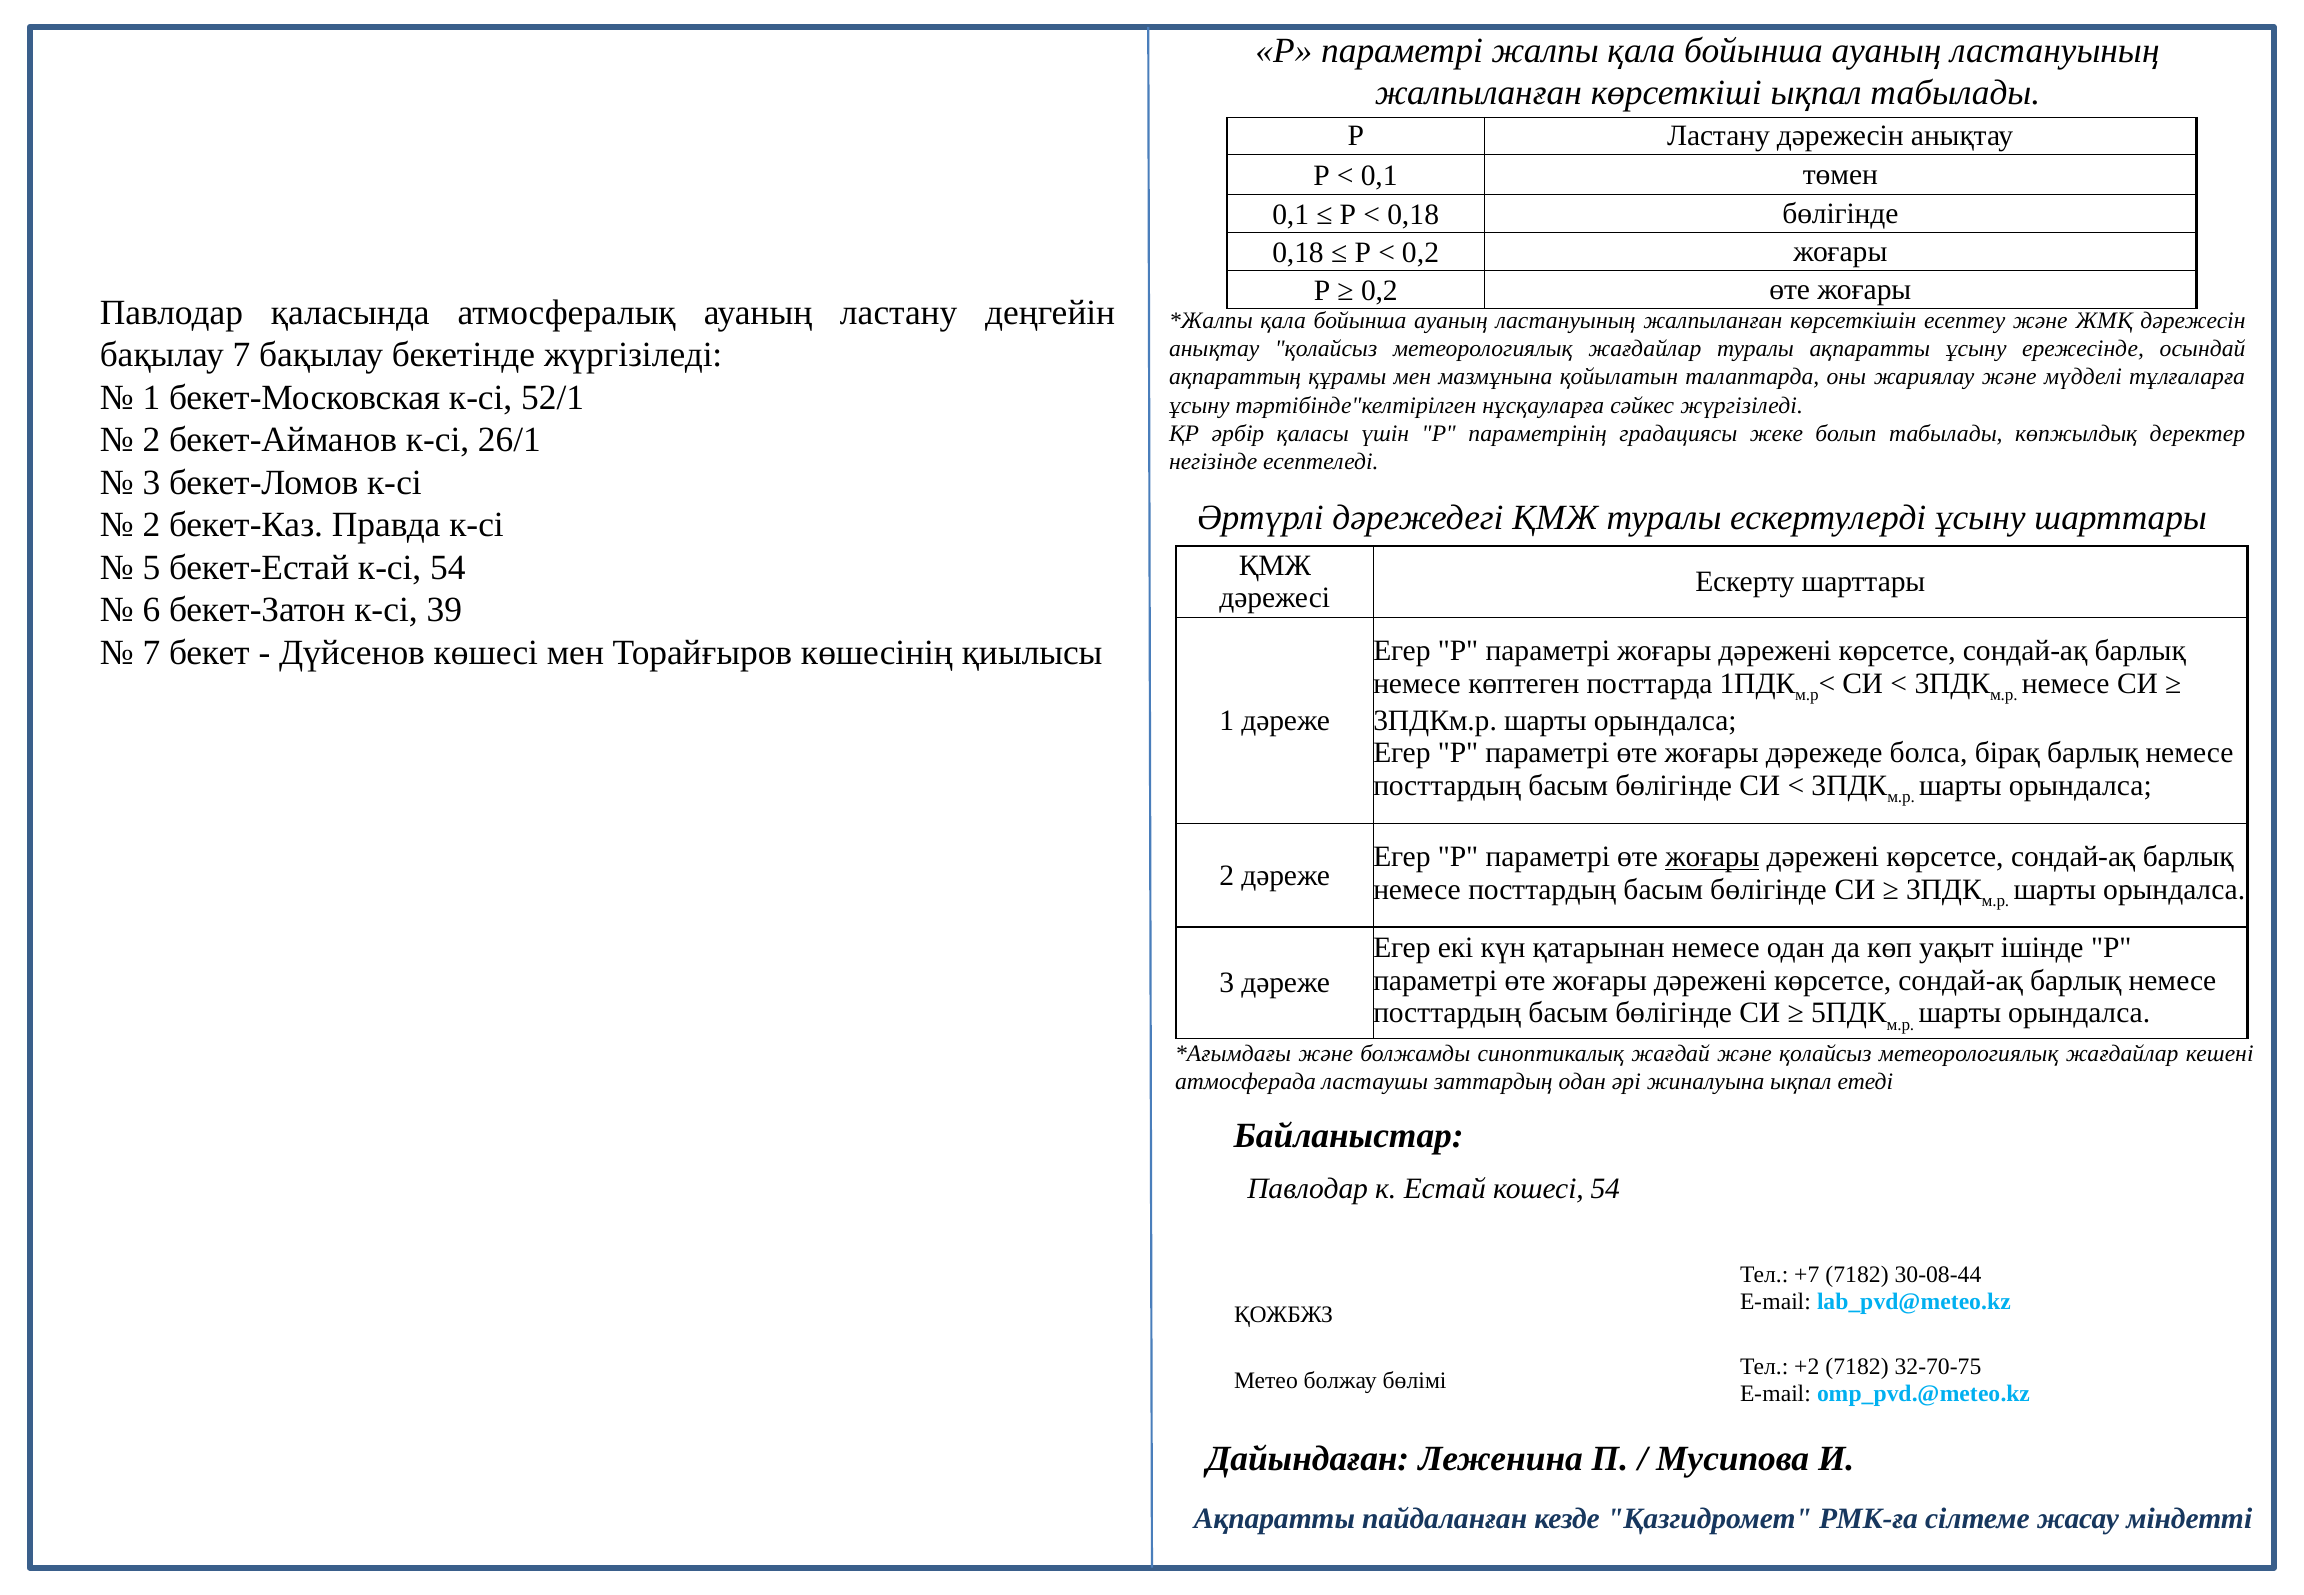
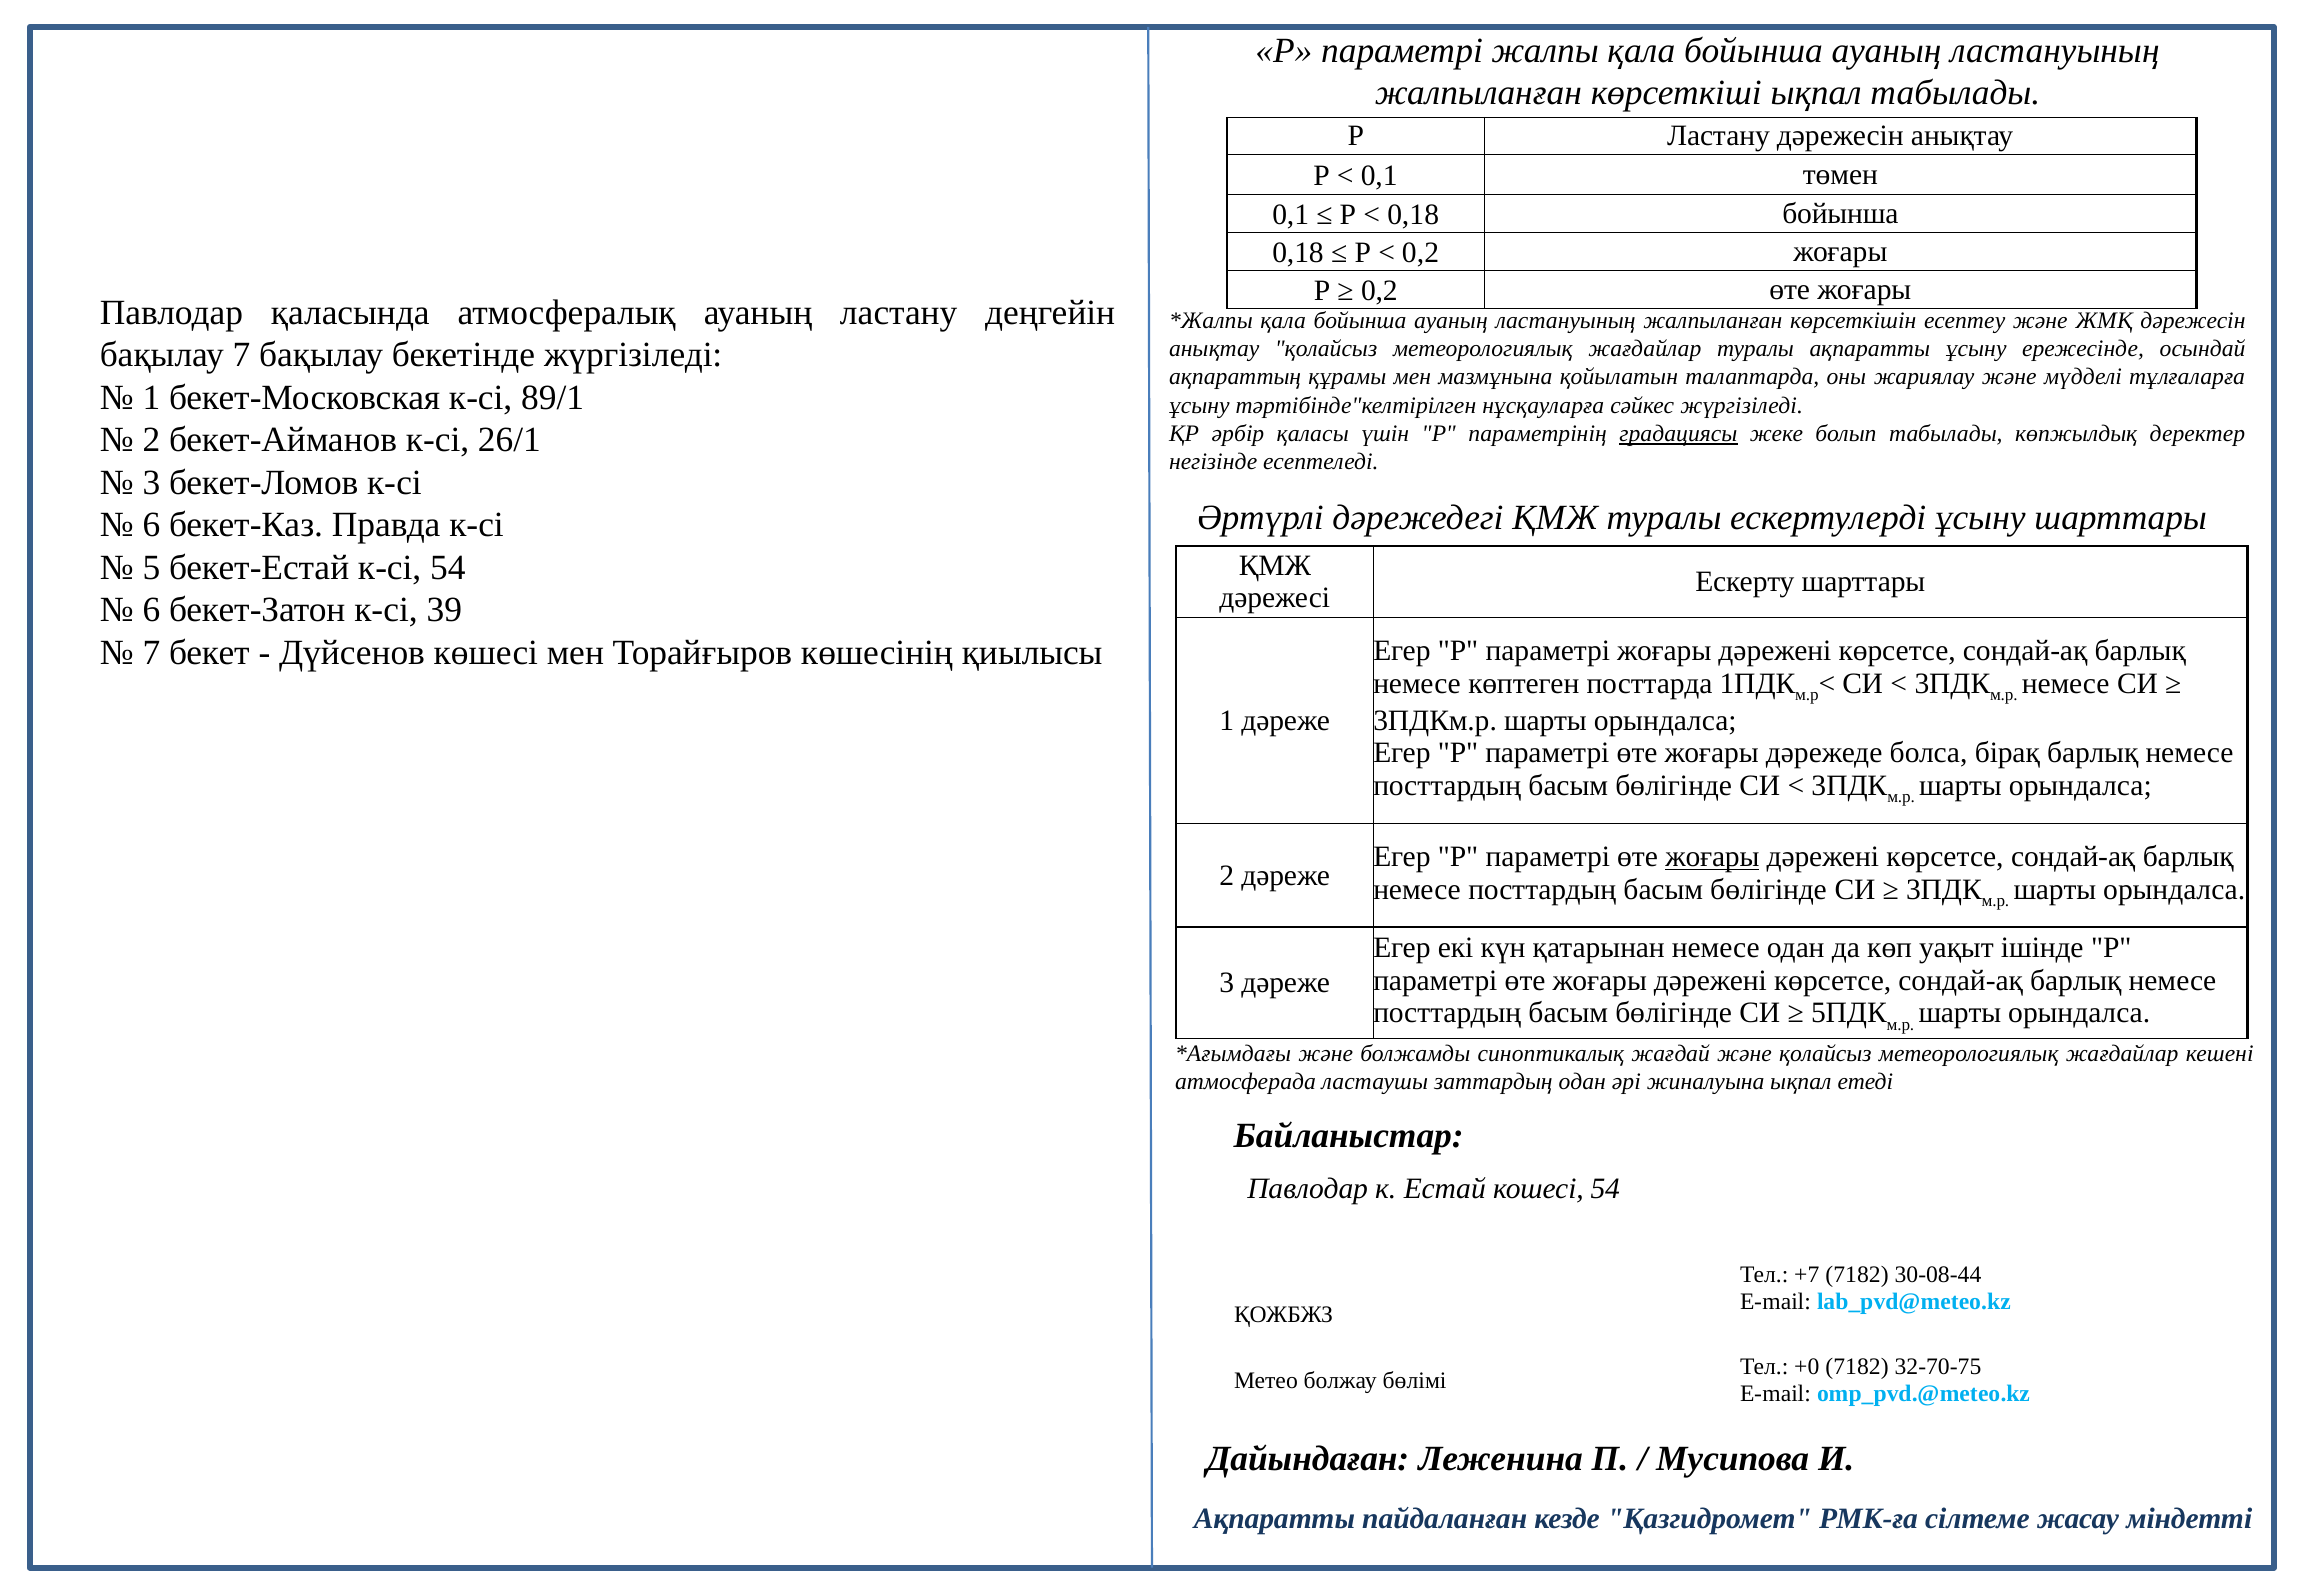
0,18 бөлігінде: бөлігінде -> бойынша (1840, 214)
52/1: 52/1 -> 89/1 (553, 398)
градациясы underline: none -> present (1678, 434)
2: 2 -> 6 (151, 525)
+2: +2 -> +0 (1807, 1367)
